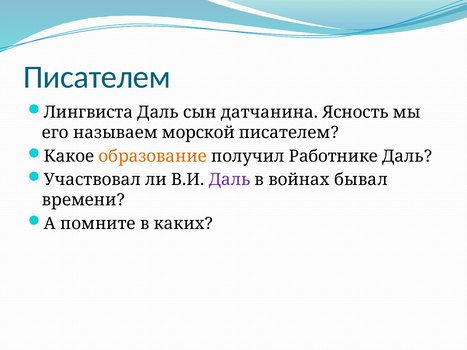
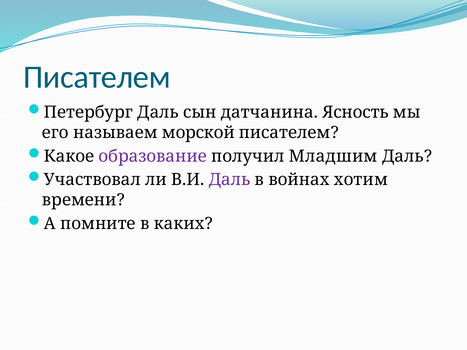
Лингвиста: Лингвиста -> Петербург (88, 112)
образование colour: orange -> purple (153, 156)
Работнике: Работнике -> Младшим (333, 156)
бывал: бывал -> хотим (361, 180)
